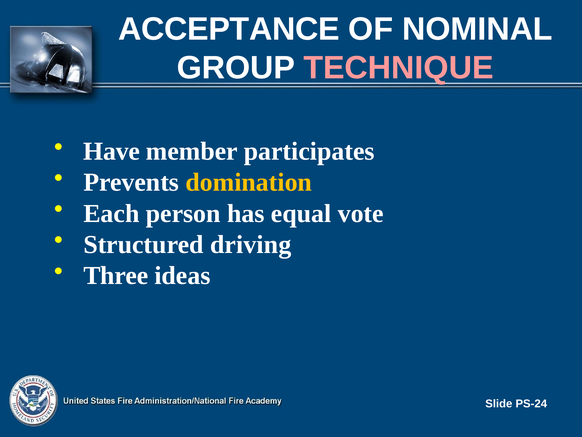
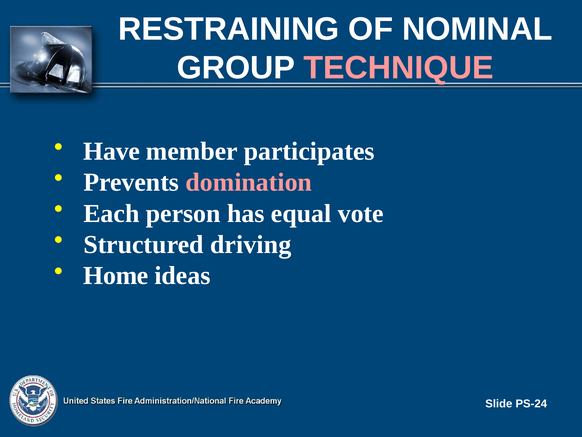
ACCEPTANCE: ACCEPTANCE -> RESTRAINING (229, 29)
domination colour: yellow -> pink (249, 182)
Three: Three -> Home (116, 275)
